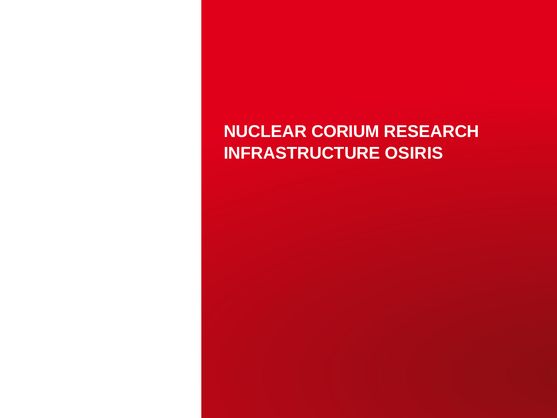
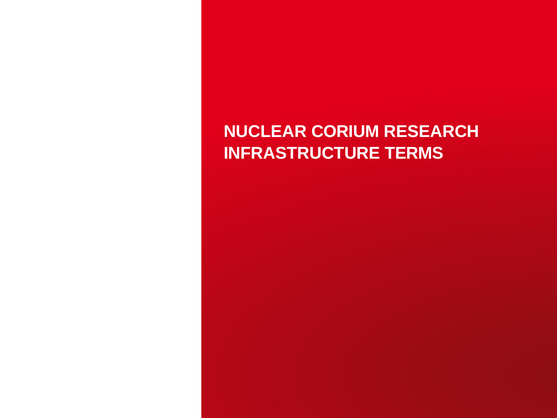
OSIRIS: OSIRIS -> TERMS (414, 153)
